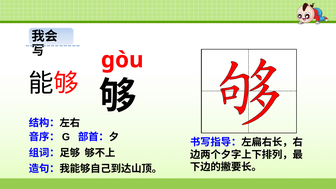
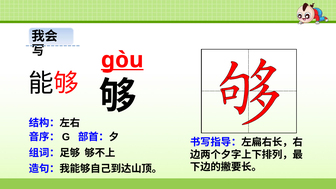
gòu underline: none -> present (122, 60)
